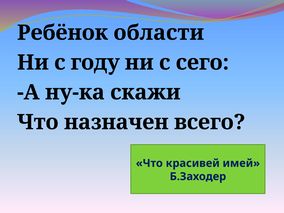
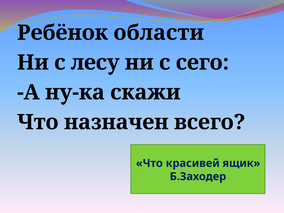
году: году -> лесу (95, 63)
имей: имей -> ящик (241, 163)
